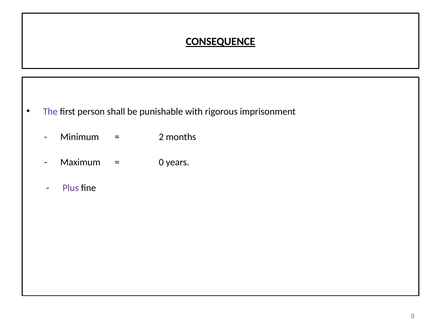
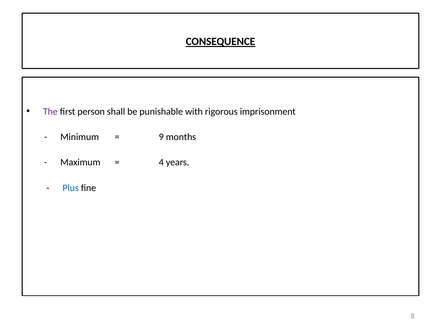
2: 2 -> 9 (161, 137)
0: 0 -> 4 (161, 162)
Plus colour: purple -> blue (71, 188)
